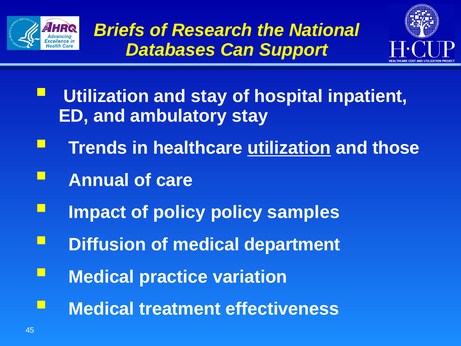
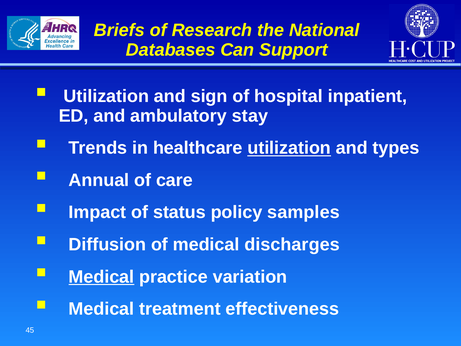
and stay: stay -> sign (209, 96)
those: those -> types (396, 148)
of policy: policy -> status (179, 212)
department: department -> discharges (292, 244)
Medical underline: none -> present (101, 277)
